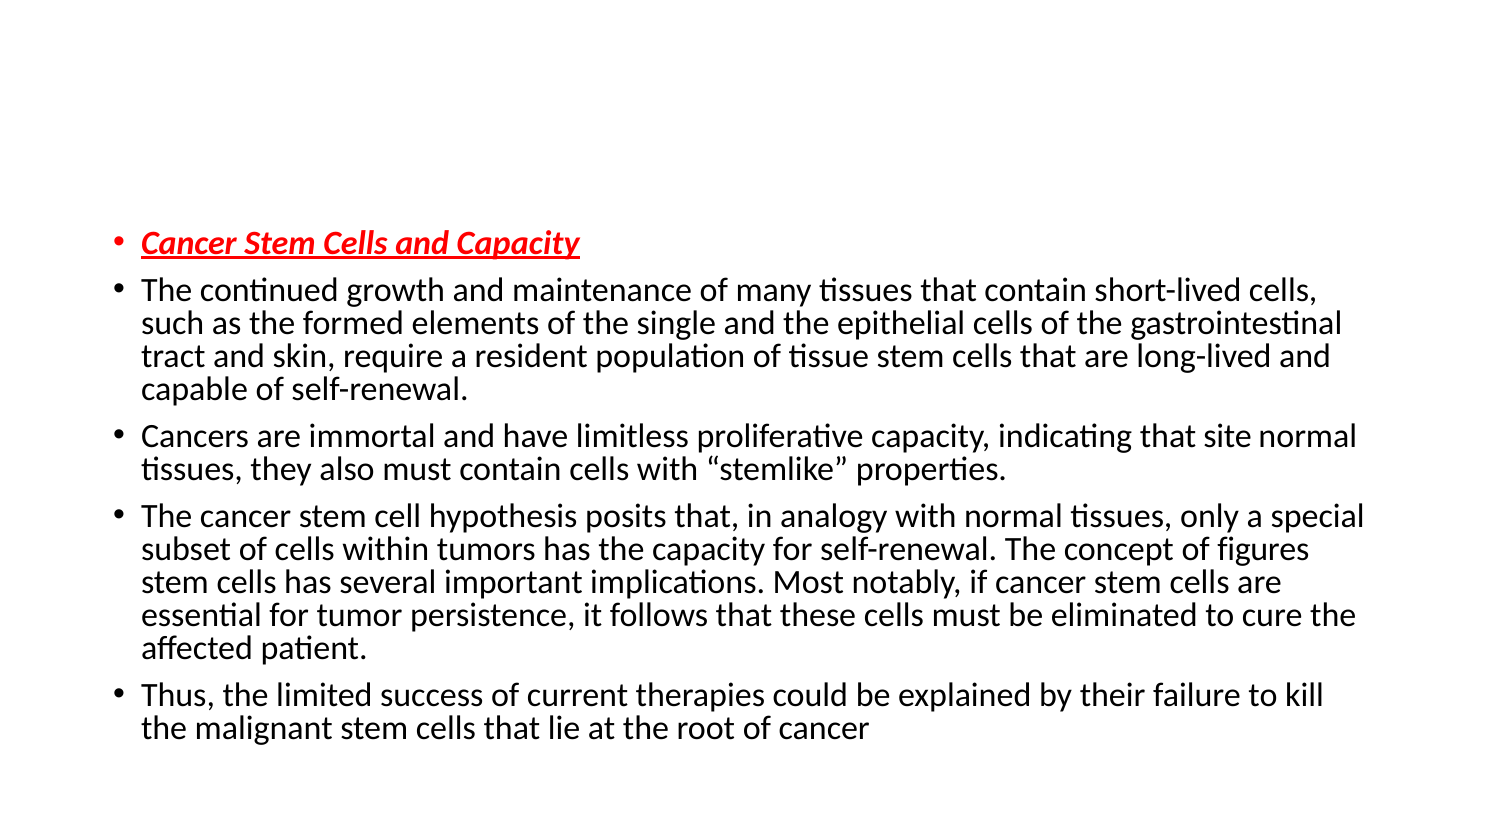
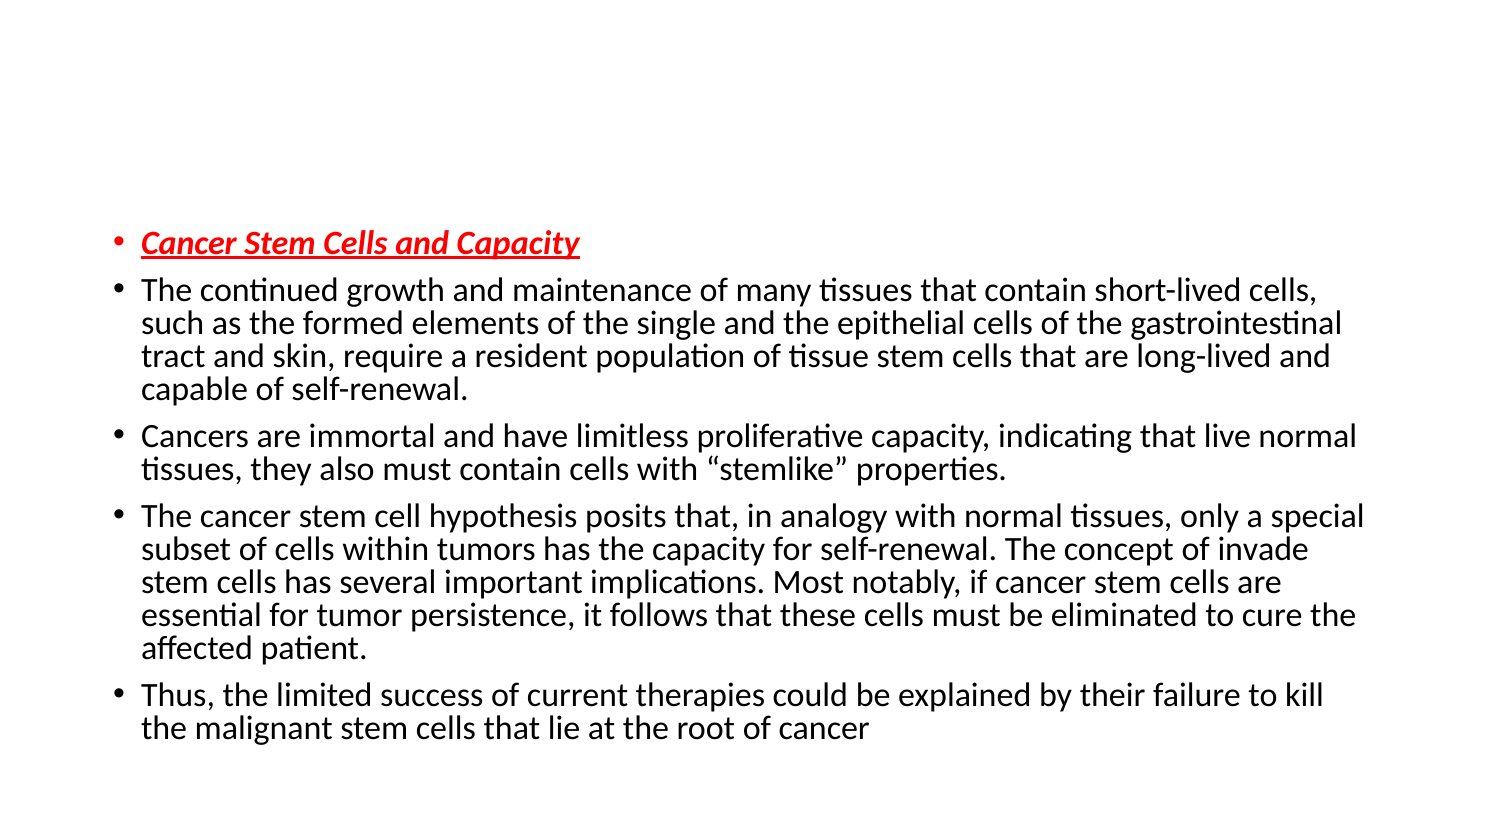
site: site -> live (1228, 436)
figures: figures -> invade (1263, 549)
